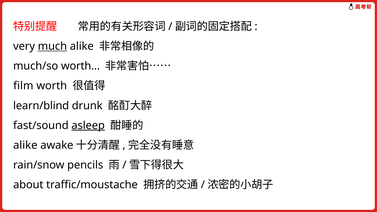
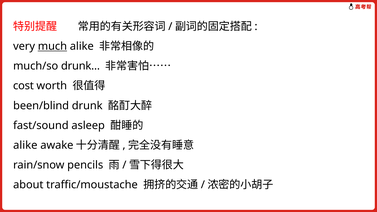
worth…: worth… -> drunk… (80, 66)
film: film -> cost (23, 86)
learn/blind: learn/blind -> been/blind (41, 106)
asleep underline: present -> none (88, 125)
